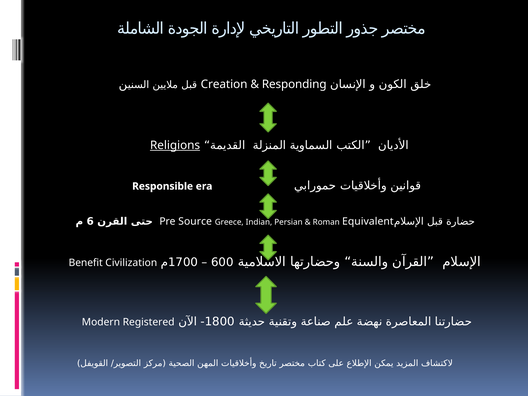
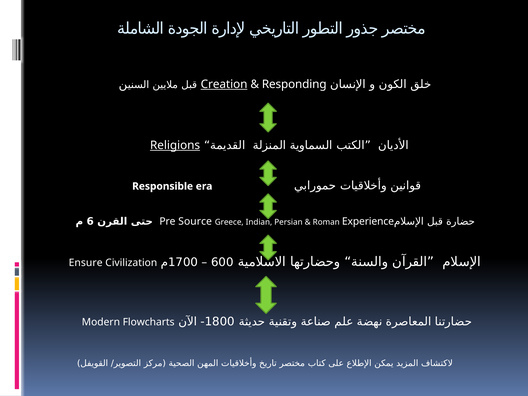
Creation underline: none -> present (224, 84)
Equivalent: Equivalent -> Experience (368, 221)
Benefit: Benefit -> Ensure (86, 263)
Registered: Registered -> Flowcharts (149, 322)
